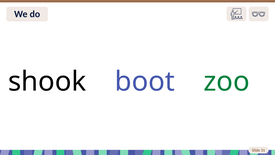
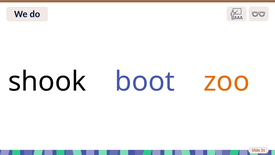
zoo colour: green -> orange (227, 81)
